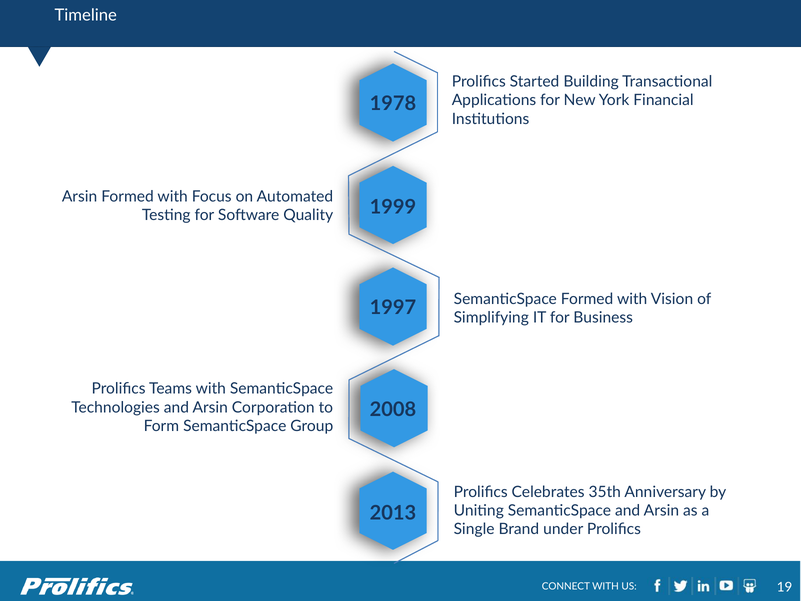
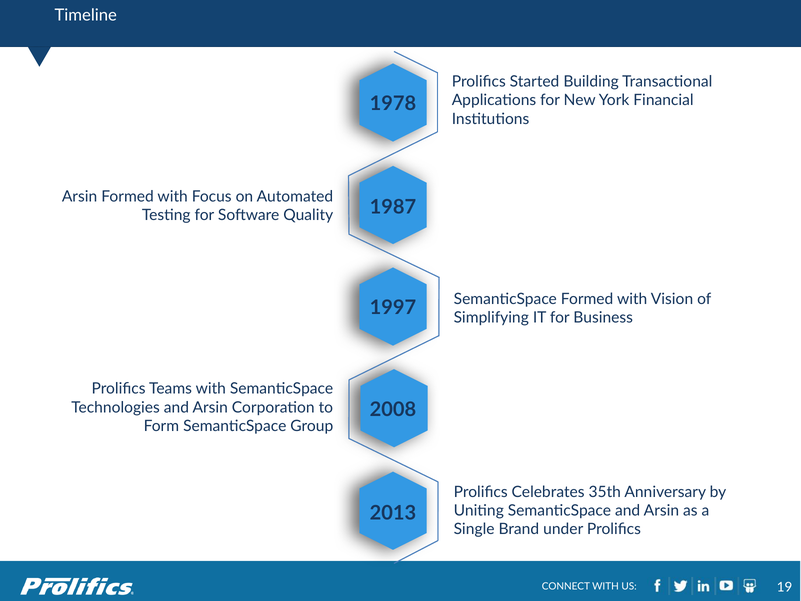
1999: 1999 -> 1987 (393, 207)
